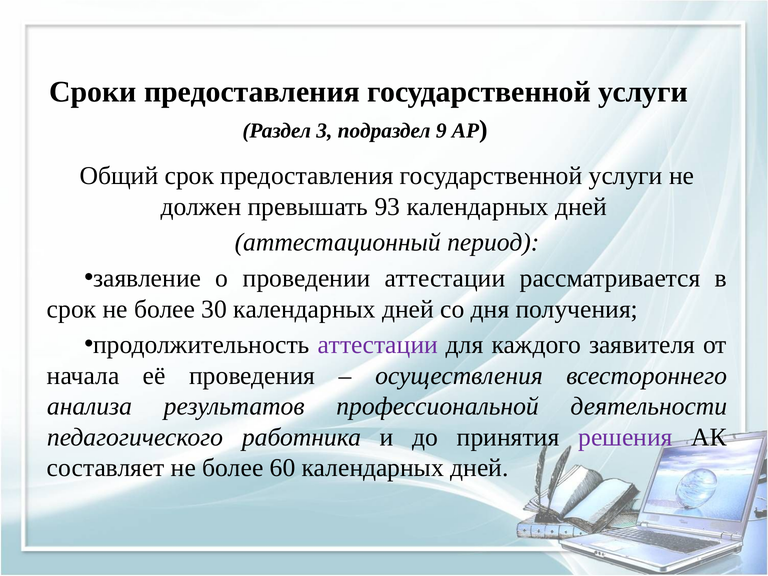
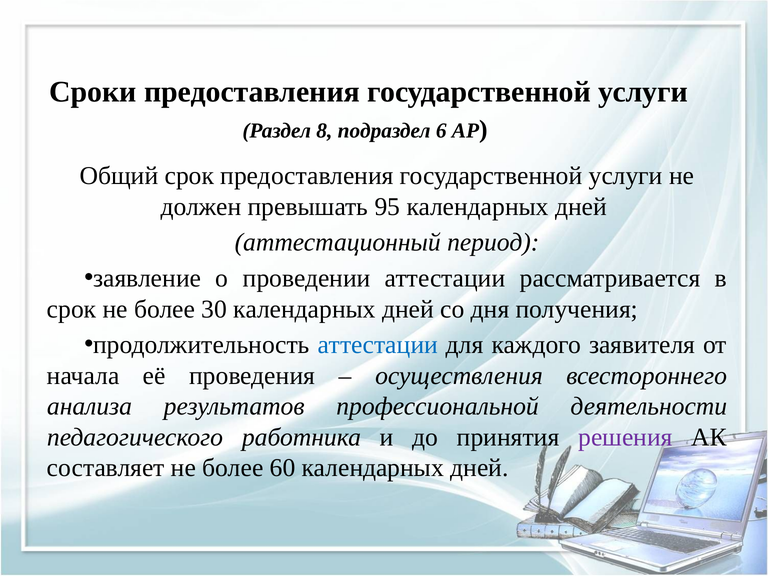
3: 3 -> 8 (324, 131)
9: 9 -> 6 (441, 131)
93: 93 -> 95 (387, 207)
аттестации colour: purple -> blue (378, 345)
